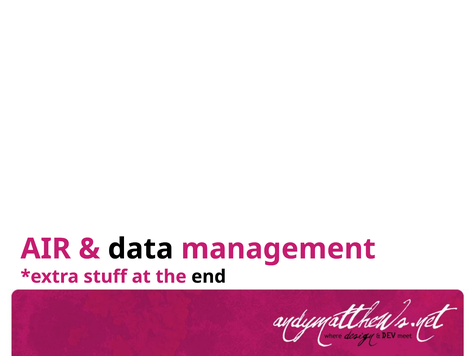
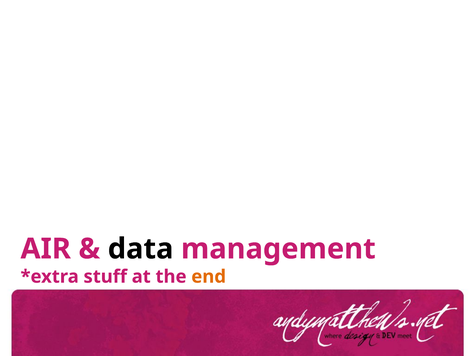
end colour: black -> orange (209, 277)
